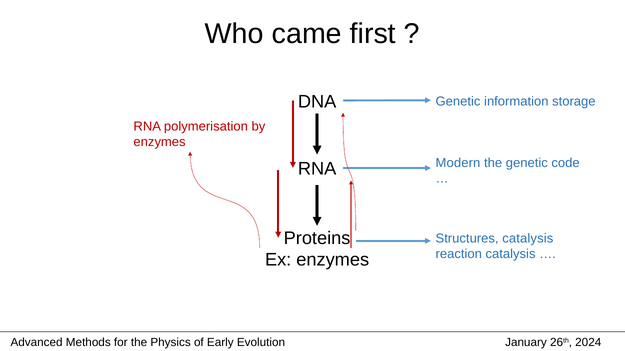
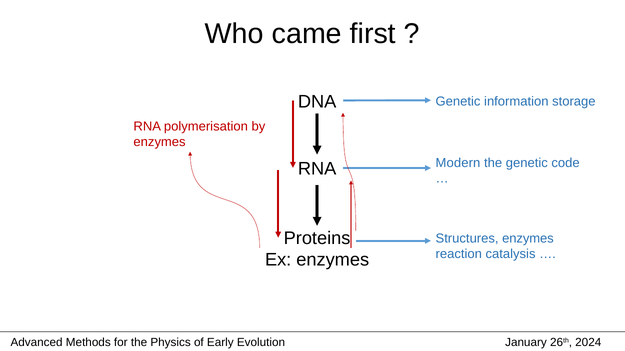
Structures catalysis: catalysis -> enzymes (528, 239)
